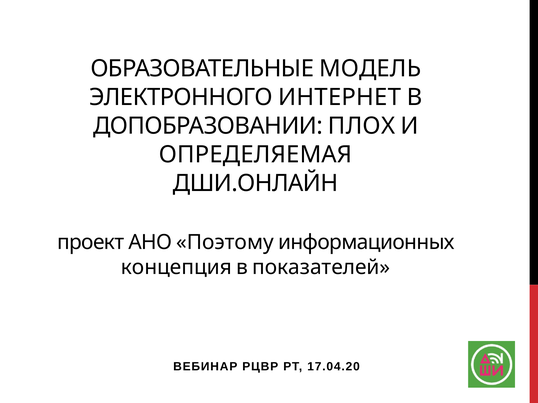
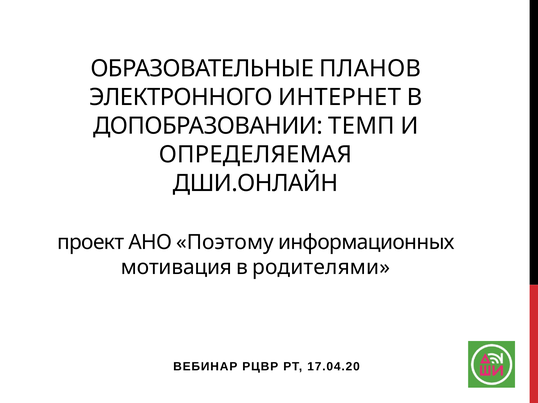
МОДЕЛЬ: МОДЕЛЬ -> ПЛАНОВ (370, 69)
ПЛОХ: ПЛОХ -> ТЕМП (362, 126)
концепция: концепция -> мотивация (176, 268)
показателей: показателей -> родителями (321, 268)
